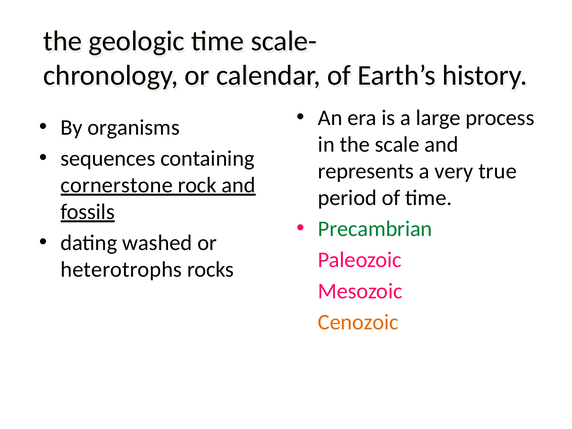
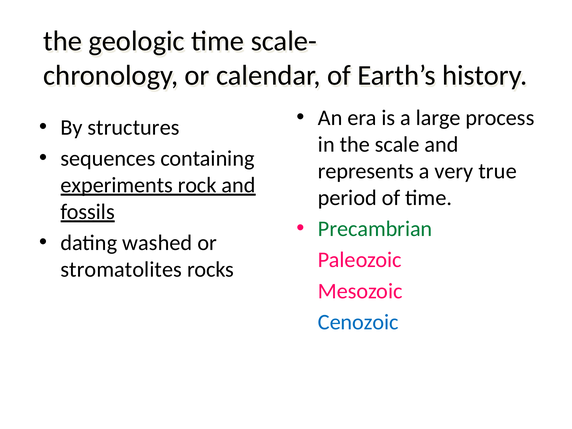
organisms: organisms -> structures (134, 127)
cornerstone: cornerstone -> experiments (117, 185)
heterotrophs: heterotrophs -> stromatolites (121, 269)
Cenozoic colour: orange -> blue (358, 322)
